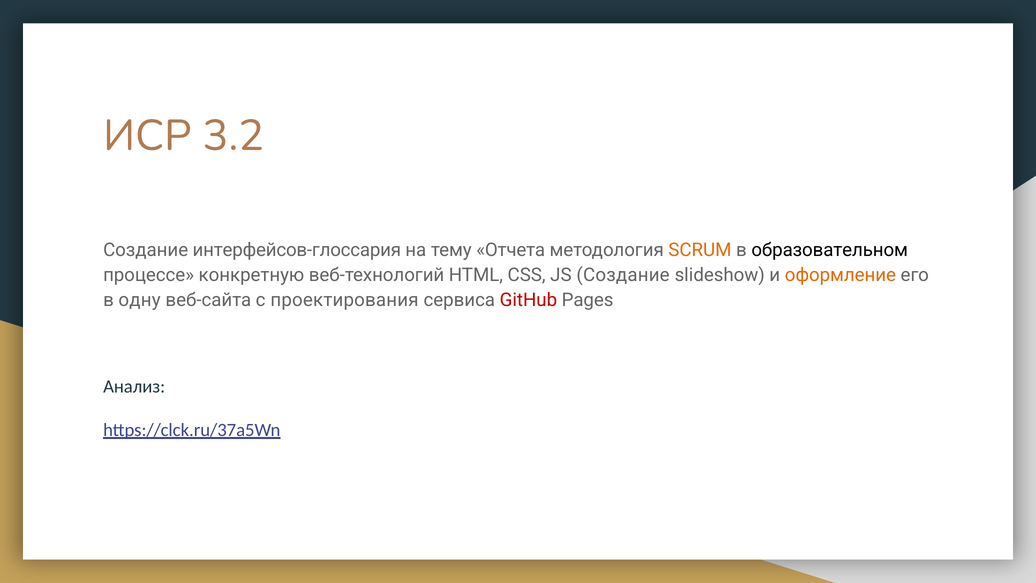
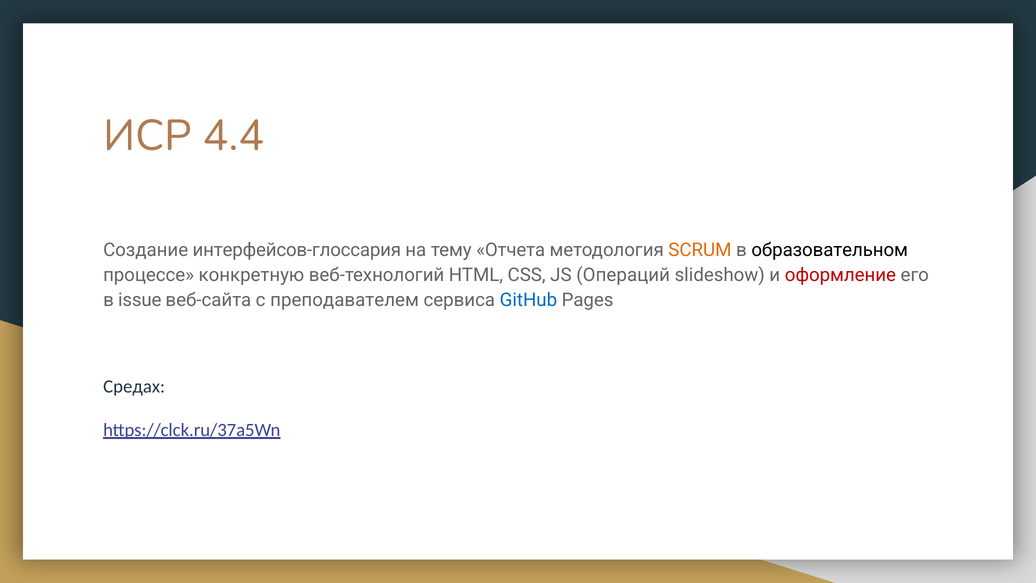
3.2: 3.2 -> 4.4 (233, 136)
JS Создание: Создание -> Операций (623, 275)
оформление colour: orange -> red (840, 275)
одну: одну -> issue (140, 300)
проектирования: проектирования -> преподавателем (345, 300)
GitHub colour: red -> blue (528, 300)
Анализ: Анализ -> Средах (134, 386)
